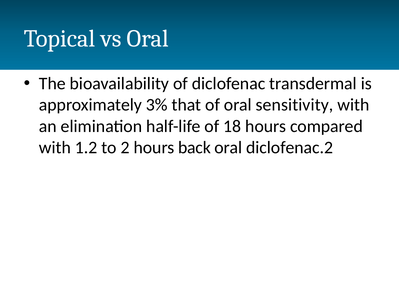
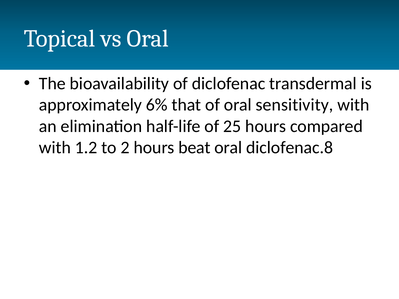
3%: 3% -> 6% (157, 105)
18: 18 -> 25 (232, 126)
back: back -> beat (194, 148)
diclofenac.2: diclofenac.2 -> diclofenac.8 (290, 148)
